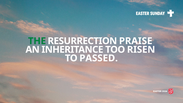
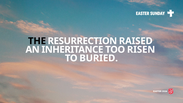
THE colour: green -> black (37, 41)
PRAISE: PRAISE -> RAISED (136, 41)
PASSED: PASSED -> BURIED (99, 58)
